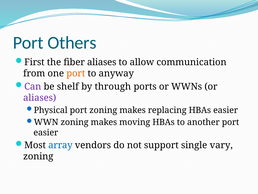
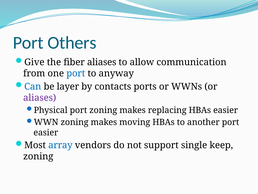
First: First -> Give (34, 62)
port colour: orange -> blue (76, 73)
Can colour: purple -> blue (33, 86)
shelf: shelf -> layer (68, 86)
through: through -> contacts (113, 86)
vary: vary -> keep (221, 145)
